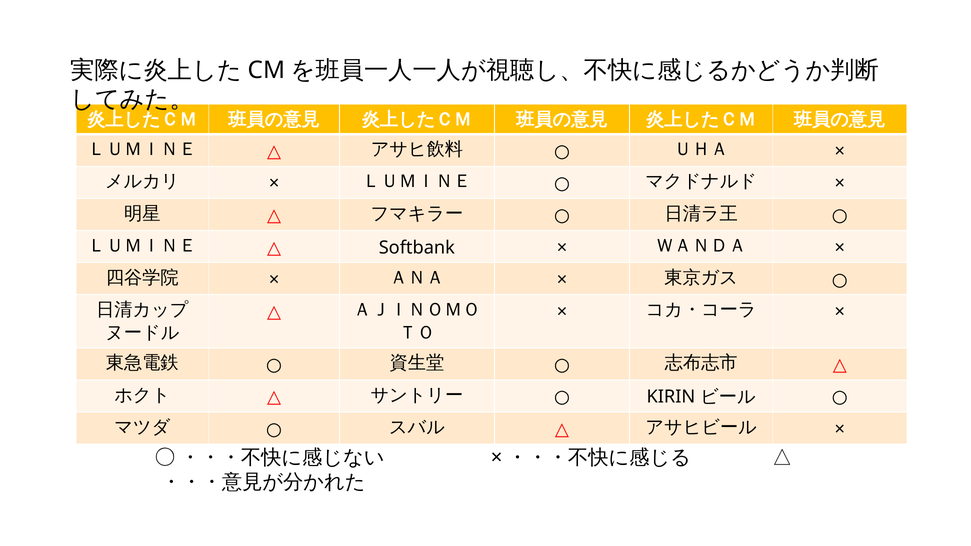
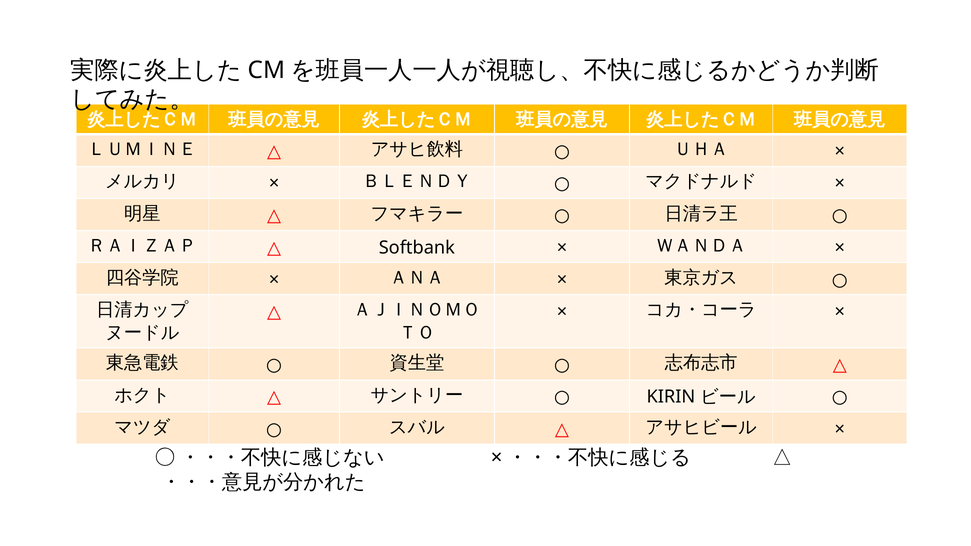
ＬＵＭＩＮＥ: ＬＵＭＩＮＥ -> ＢＬＥＮＤＹ (417, 182)
ＬＵＭＩＮＥ: ＬＵＭＩＮＥ -> ＲＡＩＺＡＰ (142, 246)
